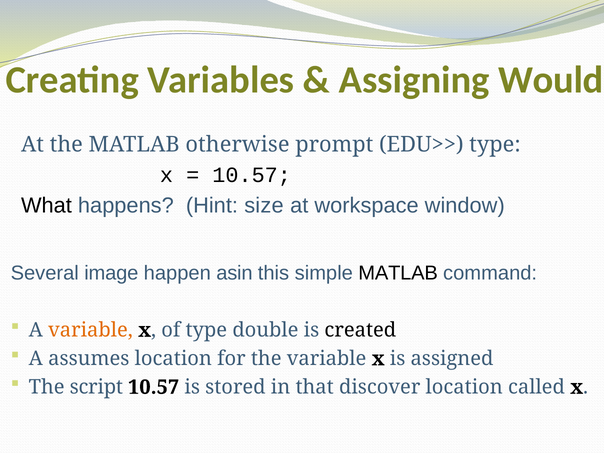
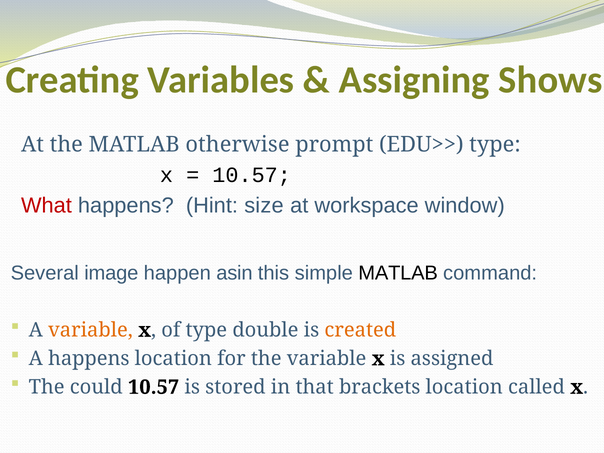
Would: Would -> Shows (551, 80)
What colour: black -> red (46, 206)
created colour: black -> orange (360, 330)
A assumes: assumes -> happens (89, 359)
script: script -> could (96, 387)
discover: discover -> brackets (380, 387)
